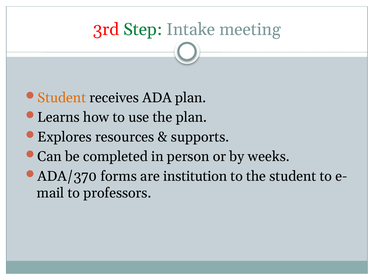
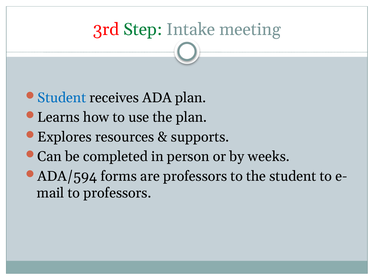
Student colour: orange -> blue (62, 98)
ADA/370: ADA/370 -> ADA/594 (67, 177)
are institution: institution -> professors (195, 177)
